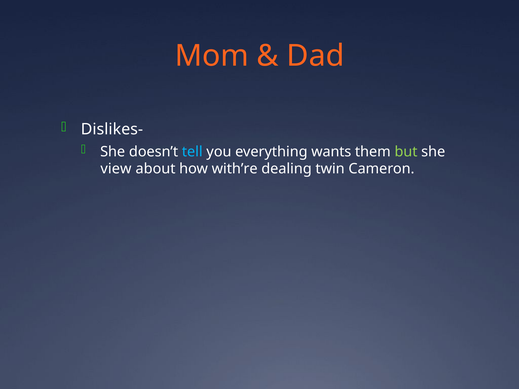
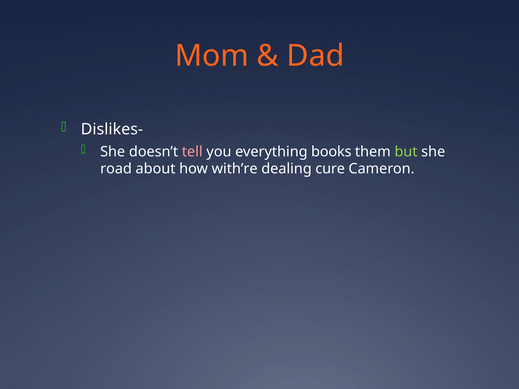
tell colour: light blue -> pink (192, 152)
wants: wants -> books (331, 152)
view: view -> road (116, 169)
twin: twin -> cure (330, 169)
